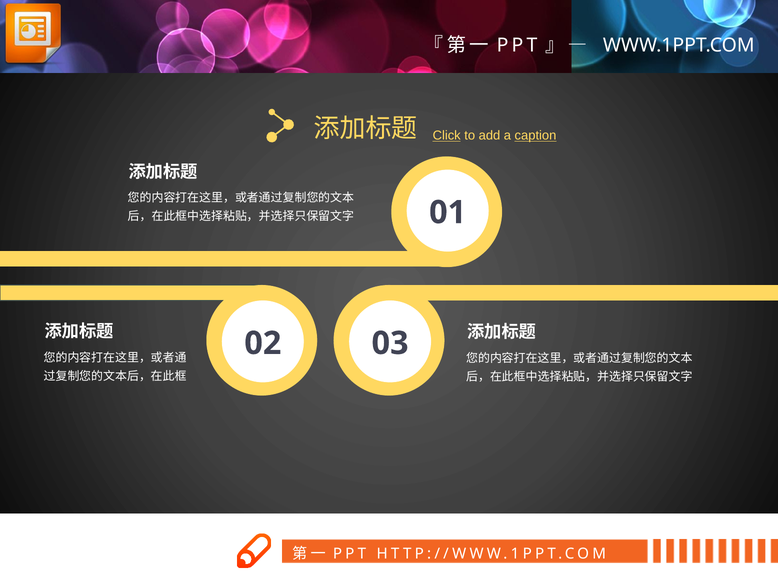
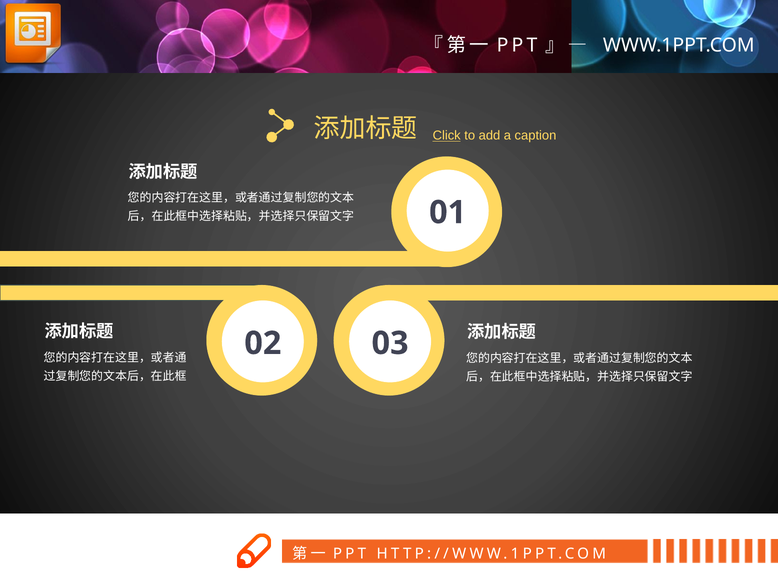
caption underline: present -> none (535, 136)
